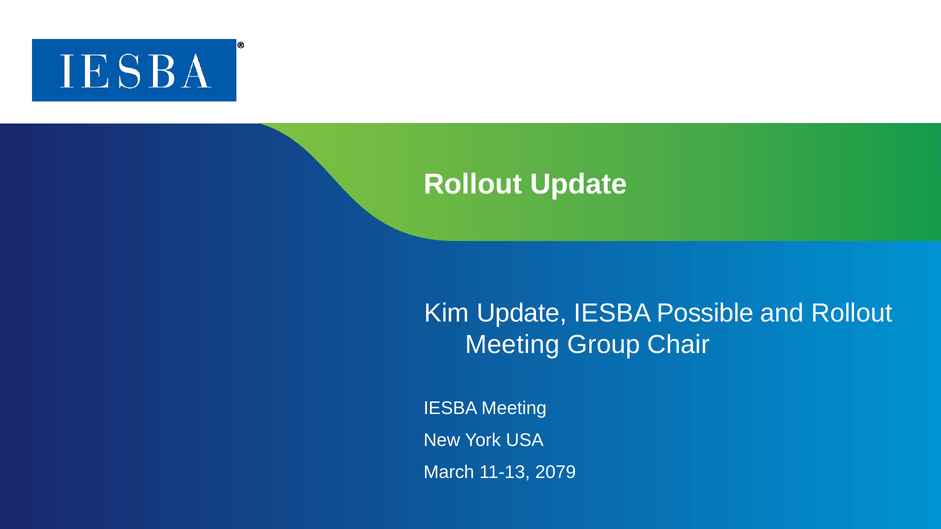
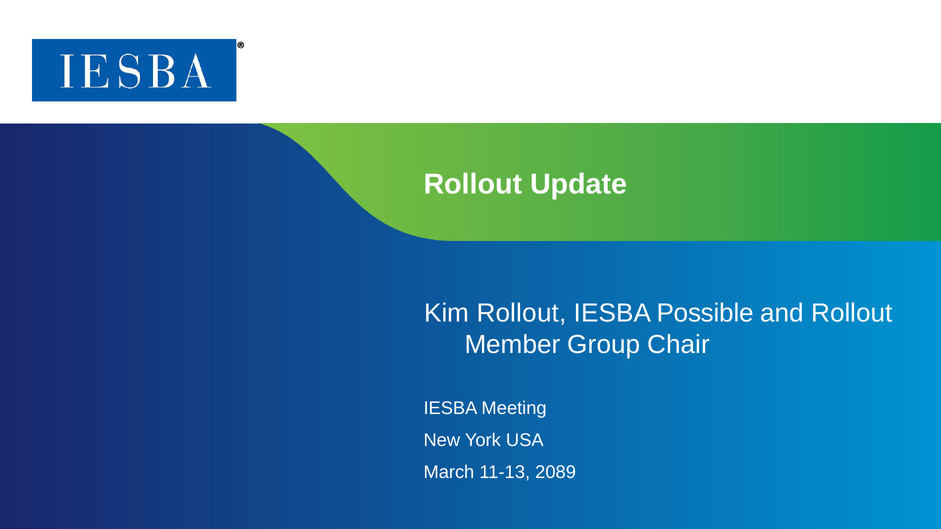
Kim Update: Update -> Rollout (522, 313)
Meeting: Meeting -> Member (513, 345)
2079: 2079 -> 2089 (556, 473)
